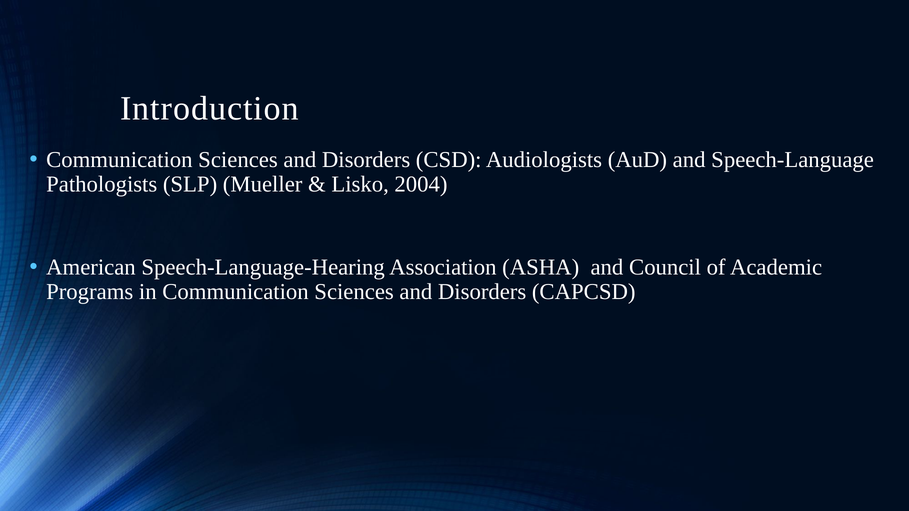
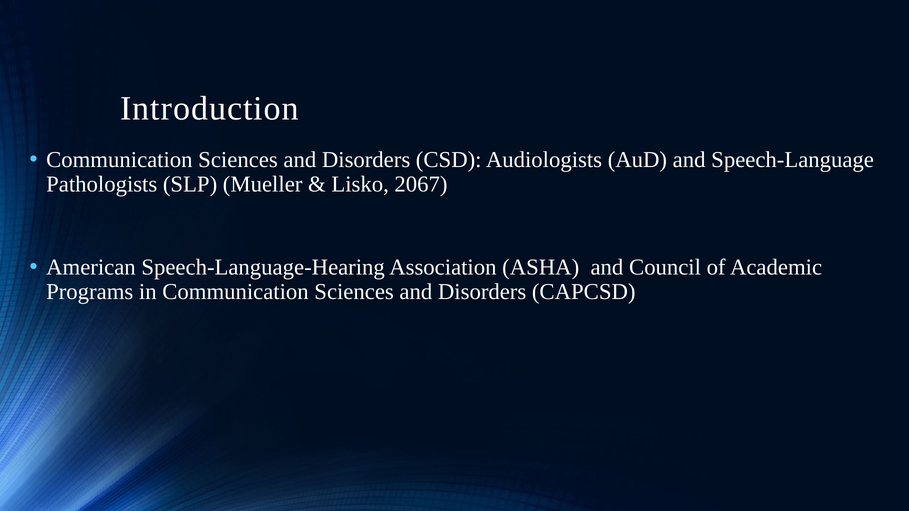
2004: 2004 -> 2067 (421, 184)
